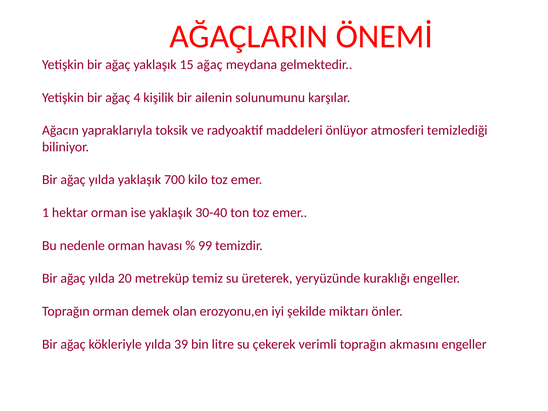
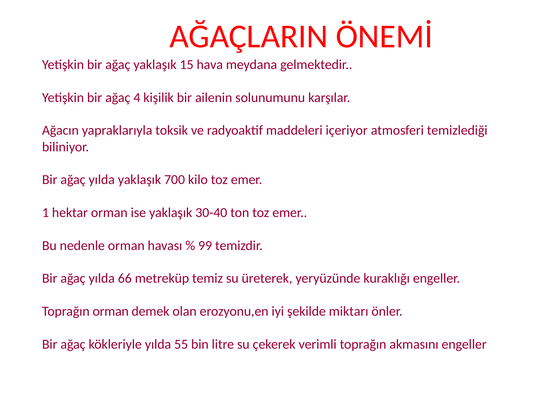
15 ağaç: ağaç -> hava (210, 65)
önlüyor: önlüyor -> içeriyor (347, 130)
20: 20 -> 66 (125, 278)
39: 39 -> 55 (181, 344)
